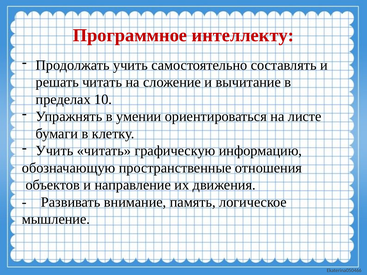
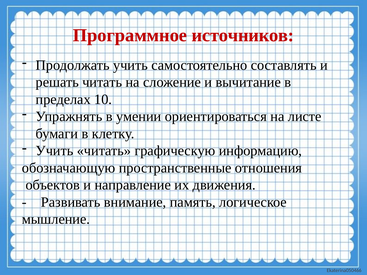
интеллекту: интеллекту -> источников (243, 35)
